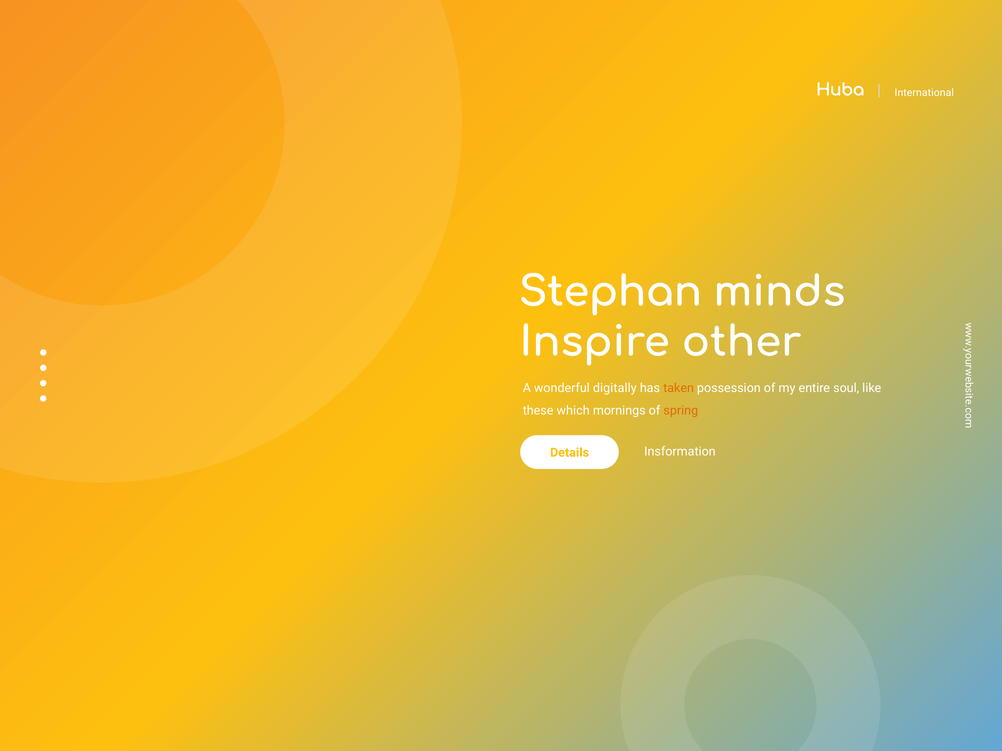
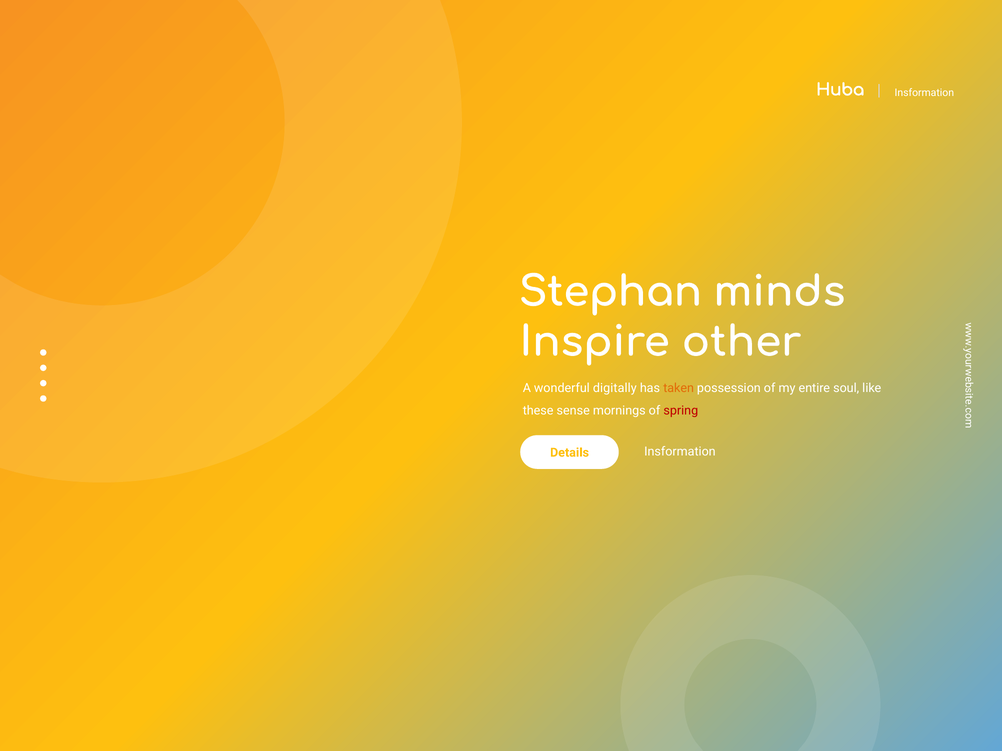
International: International -> Insformation (924, 93)
which: which -> sense (573, 411)
spring colour: orange -> red (681, 411)
